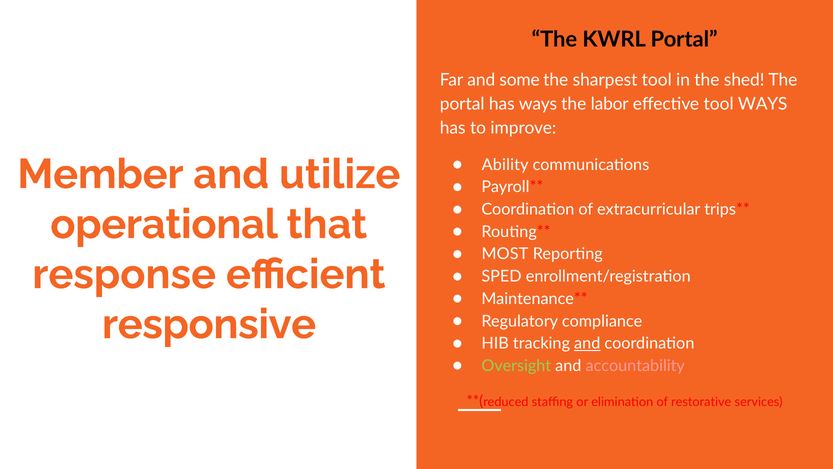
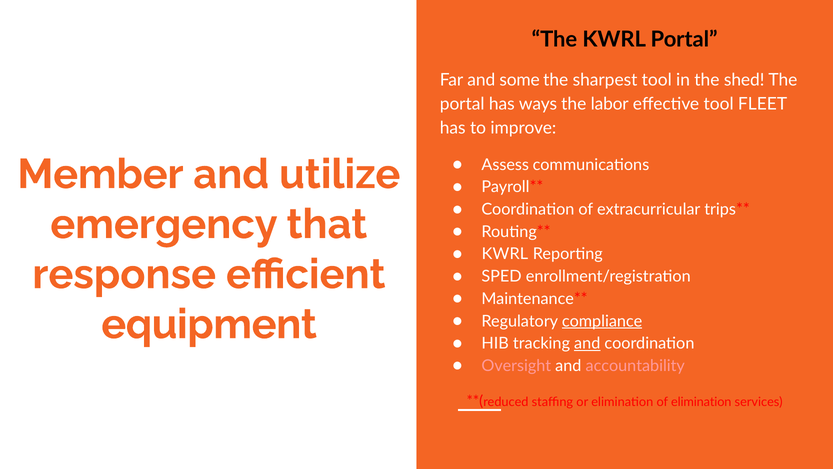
tool WAYS: WAYS -> FLEET (763, 104)
Ability: Ability -> Assess (505, 165)
operational: operational -> emergency (164, 224)
MOST: MOST -> KWRL (505, 254)
responsive: responsive -> equipment (209, 324)
compliance underline: none -> present (602, 321)
Oversight colour: light green -> pink (516, 366)
of restorative: restorative -> elimination (701, 402)
